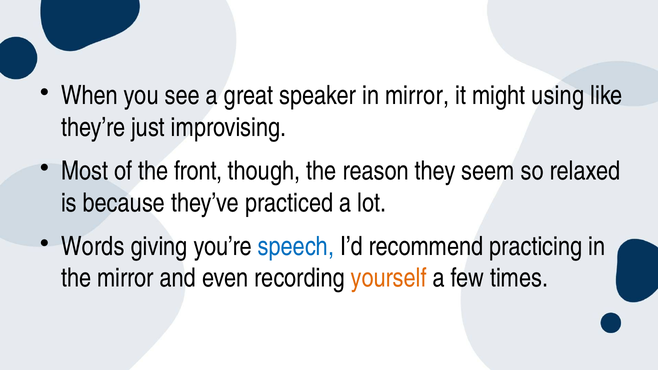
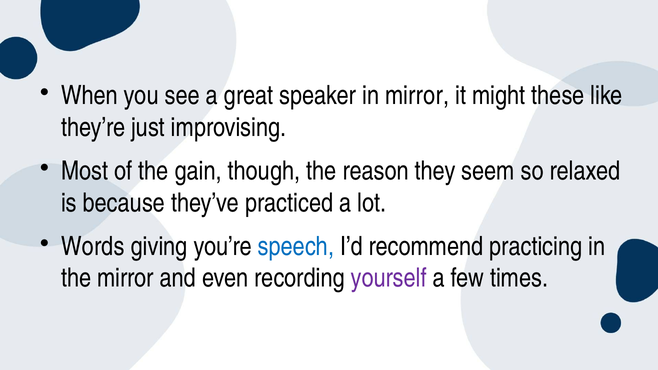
using: using -> these (558, 96)
front: front -> gain (198, 171)
yourself colour: orange -> purple (389, 278)
